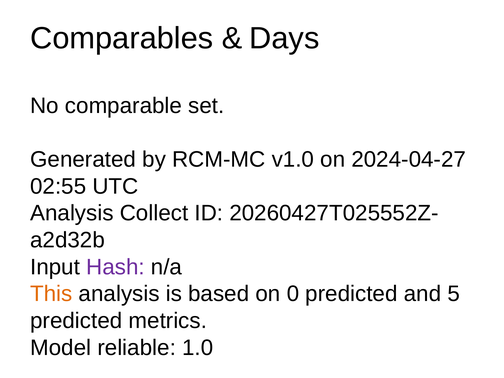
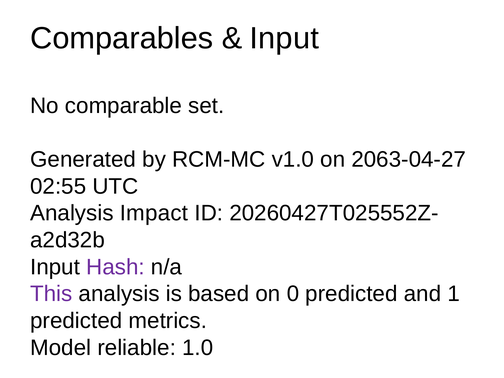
Days: Days -> Input (284, 38)
2024-04-27: 2024-04-27 -> 2063-04-27 (409, 159)
Collect: Collect -> Impact (154, 213)
This colour: orange -> purple (51, 294)
5: 5 -> 1 (454, 294)
